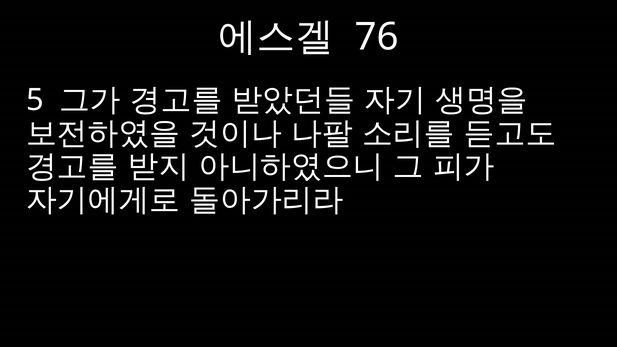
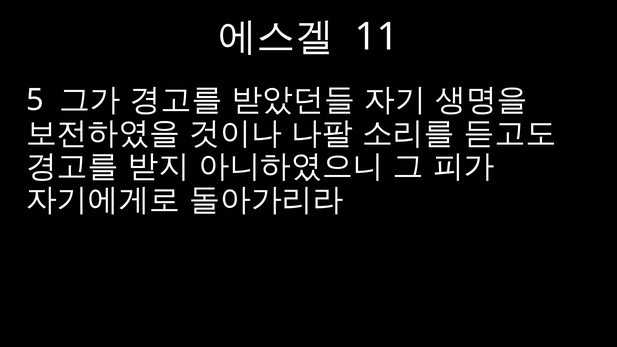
76: 76 -> 11 (377, 37)
